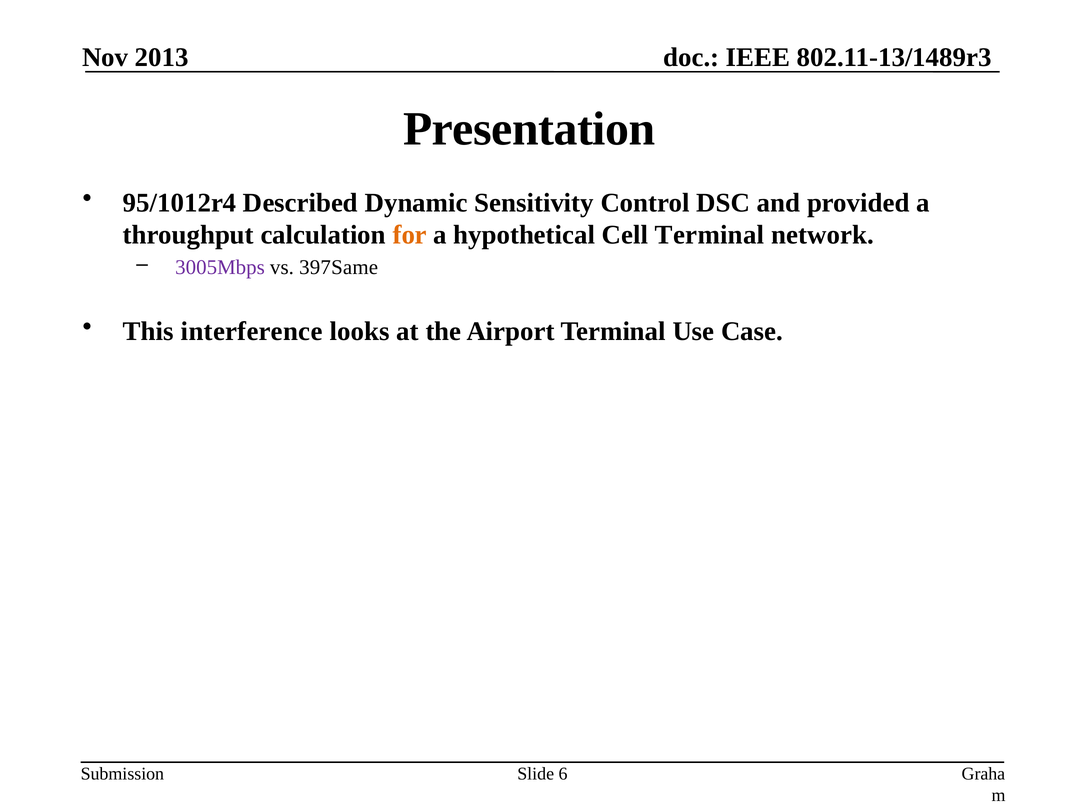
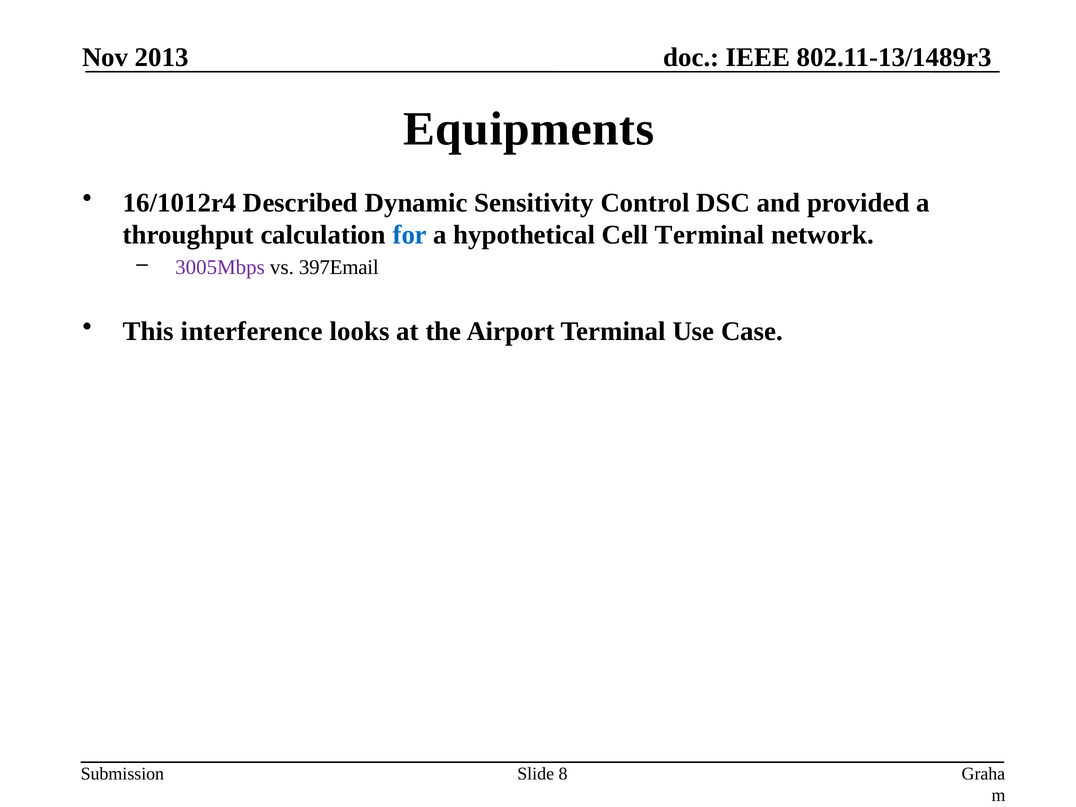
Presentation: Presentation -> Equipments (529, 129)
95/1012r4: 95/1012r4 -> 16/1012r4 (180, 203)
for colour: orange -> blue (410, 235)
397Same: 397Same -> 397Email (339, 268)
6: 6 -> 8 (563, 774)
